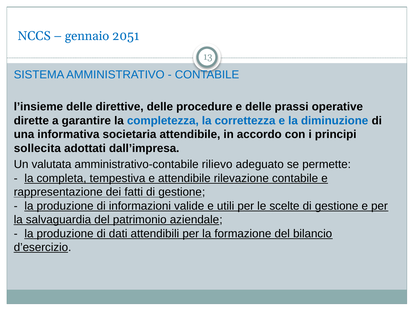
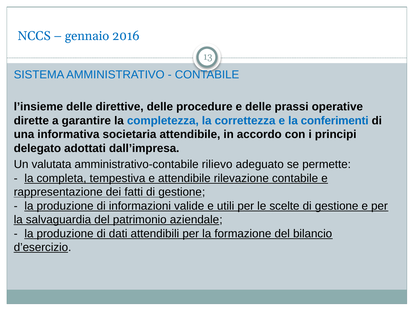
2051: 2051 -> 2016 (126, 36)
diminuzione: diminuzione -> conferimenti (335, 120)
sollecita: sollecita -> delegato (37, 148)
